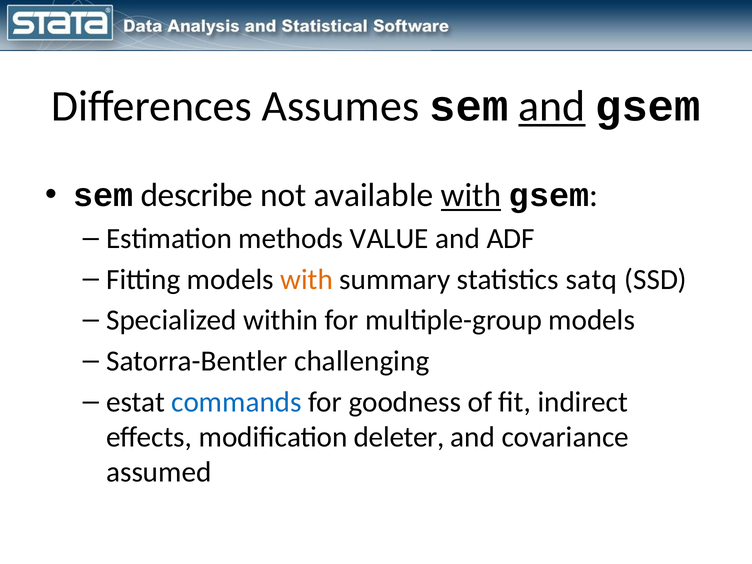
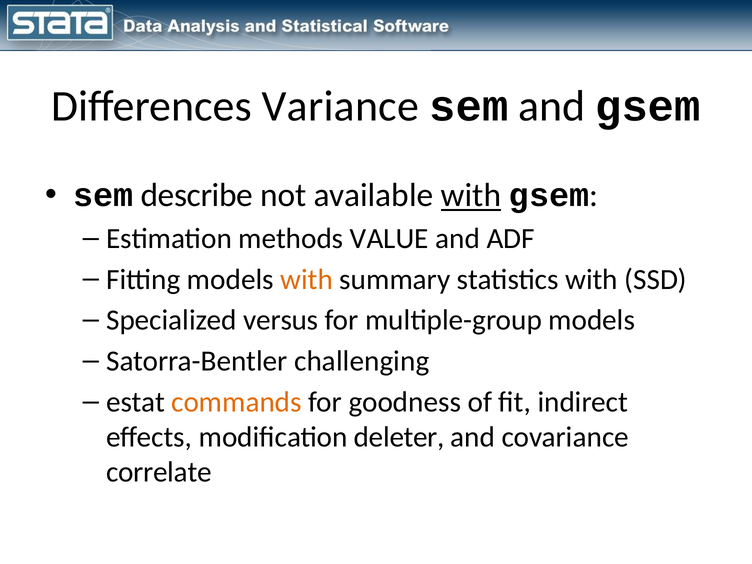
Assumes: Assumes -> Variance (340, 106)
and underline: present -> none (552, 106)
statistics satq: satq -> with (592, 279)
within: within -> versus (281, 320)
commands colour: blue -> orange (236, 402)
assumed: assumed -> correlate (159, 472)
